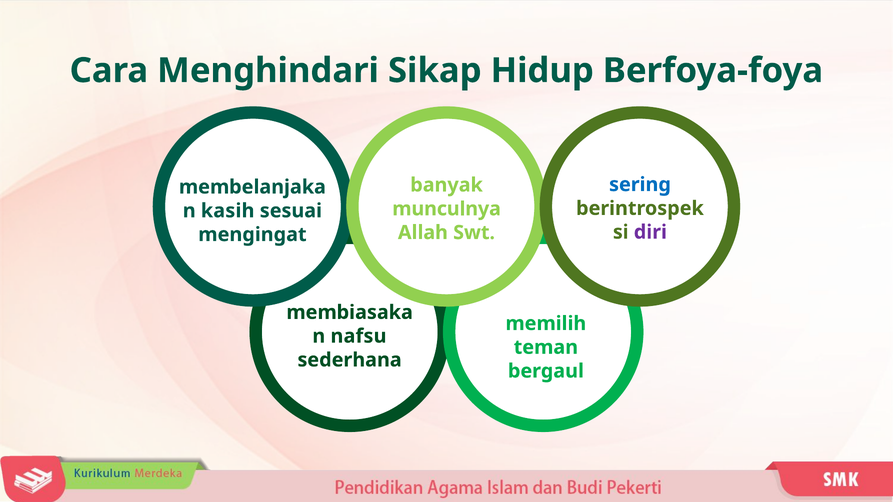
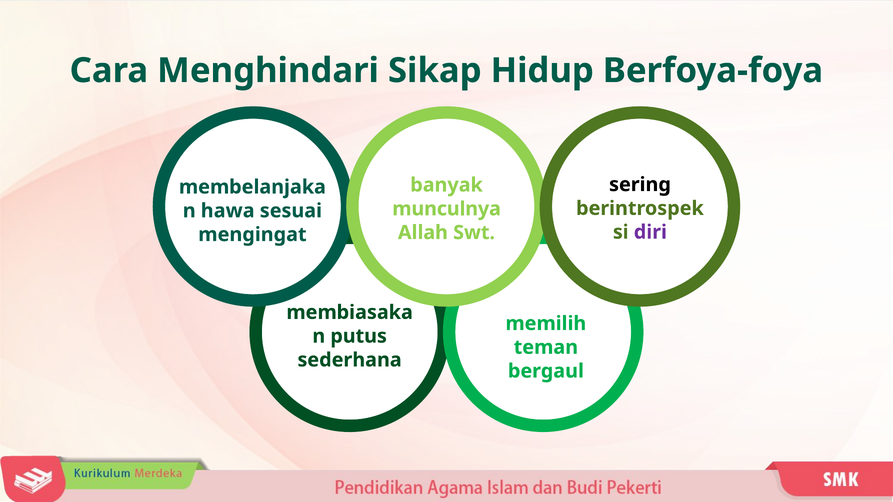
sering colour: blue -> black (640, 185)
kasih: kasih -> hawa (228, 211)
nafsu: nafsu -> putus (359, 336)
